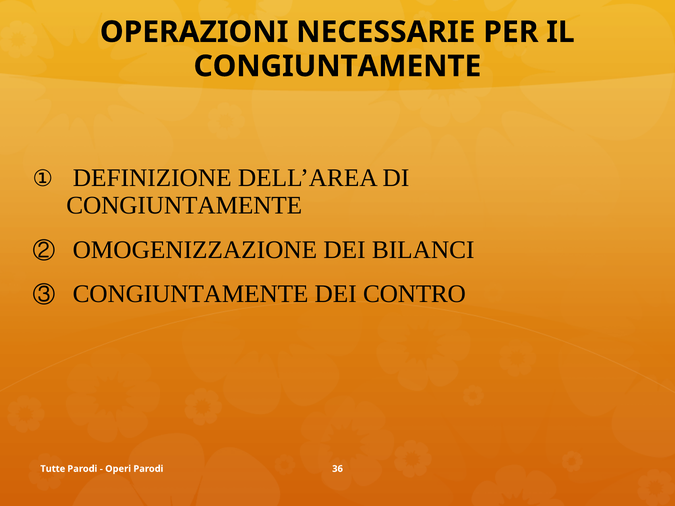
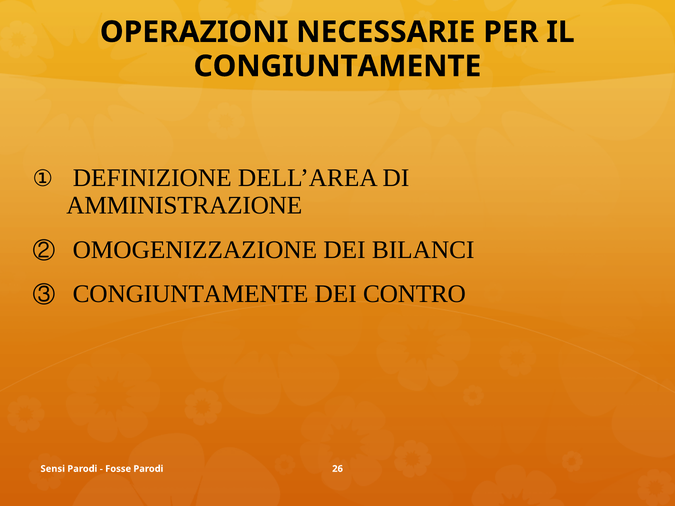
CONGIUNTAMENTE: CONGIUNTAMENTE -> AMMINISTRAZIONE (184, 206)
Tutte: Tutte -> Sensi (53, 469)
Operi: Operi -> Fosse (118, 469)
36: 36 -> 26 (338, 469)
